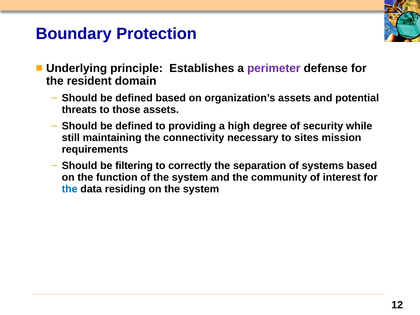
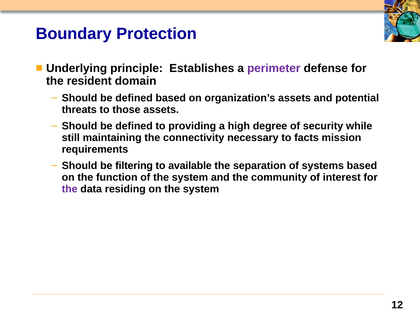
sites: sites -> facts (307, 138)
correctly: correctly -> available (190, 166)
the colour: blue -> purple (70, 189)
